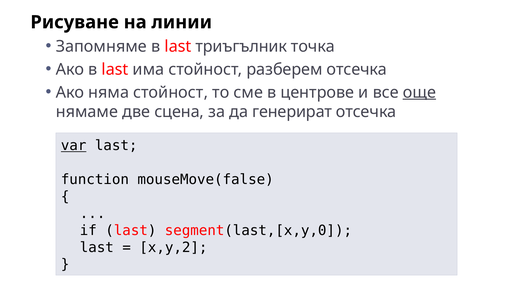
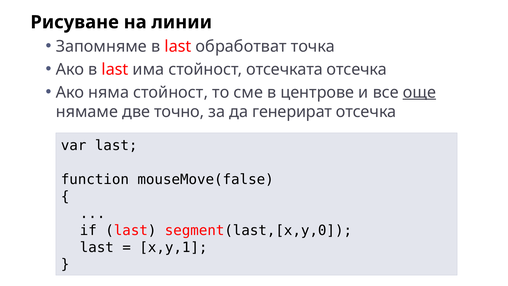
триъгълник: триъгълник -> обработват (241, 46)
разберем: разберем -> отсечката (285, 69)
сцена: сцена -> точно (179, 112)
var underline: present -> none (74, 146)
x,y,2: x,y,2 -> x,y,1 (173, 247)
